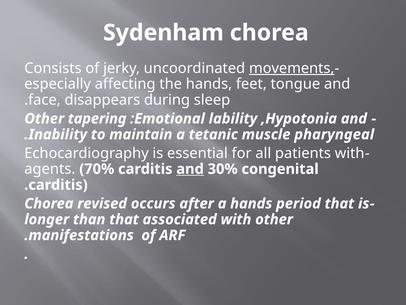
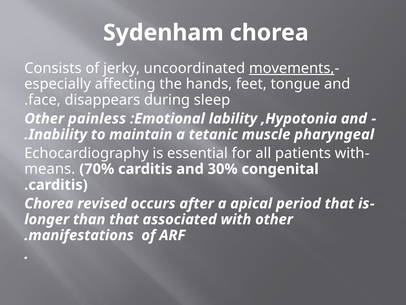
tapering: tapering -> painless (97, 118)
agents: agents -> means (50, 169)
and underline: present -> none (190, 169)
a hands: hands -> apical (251, 203)
